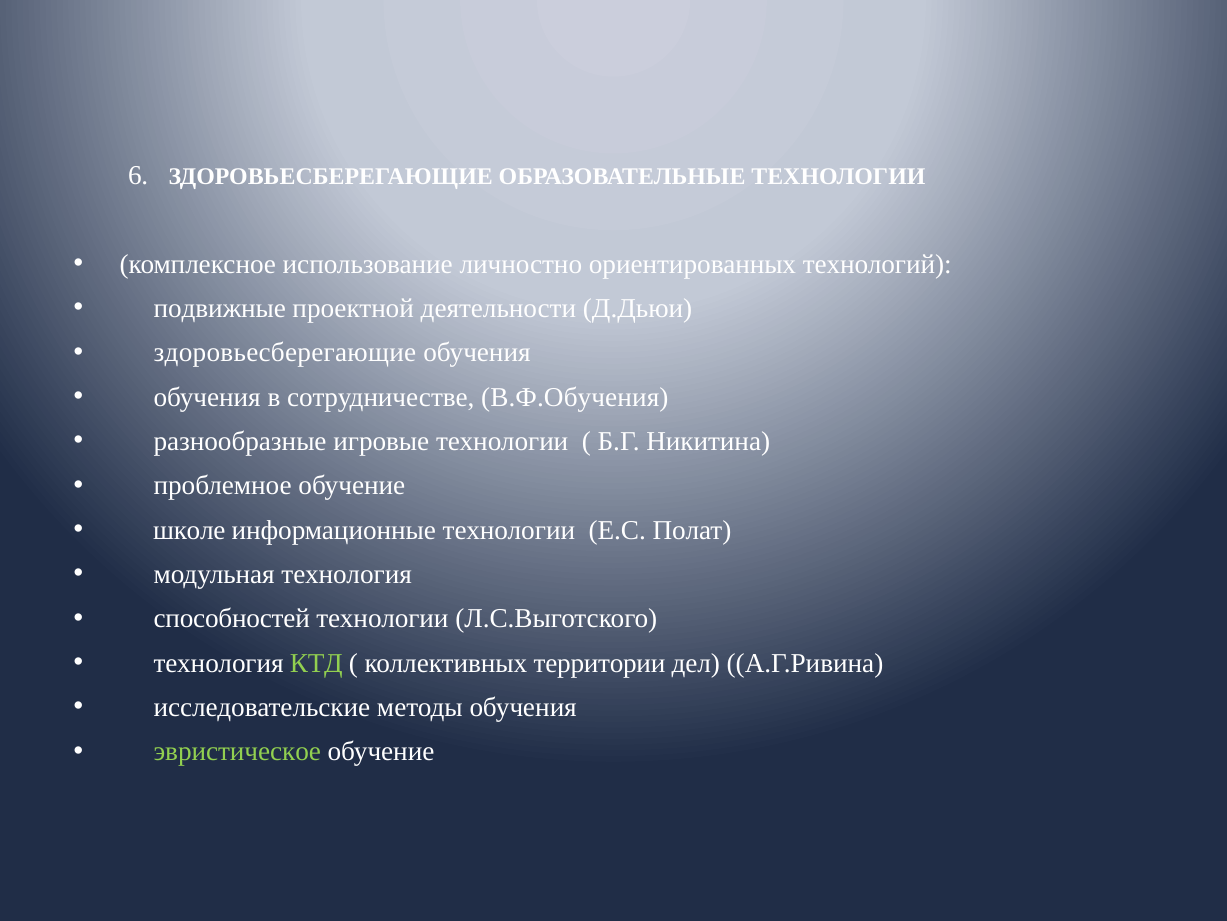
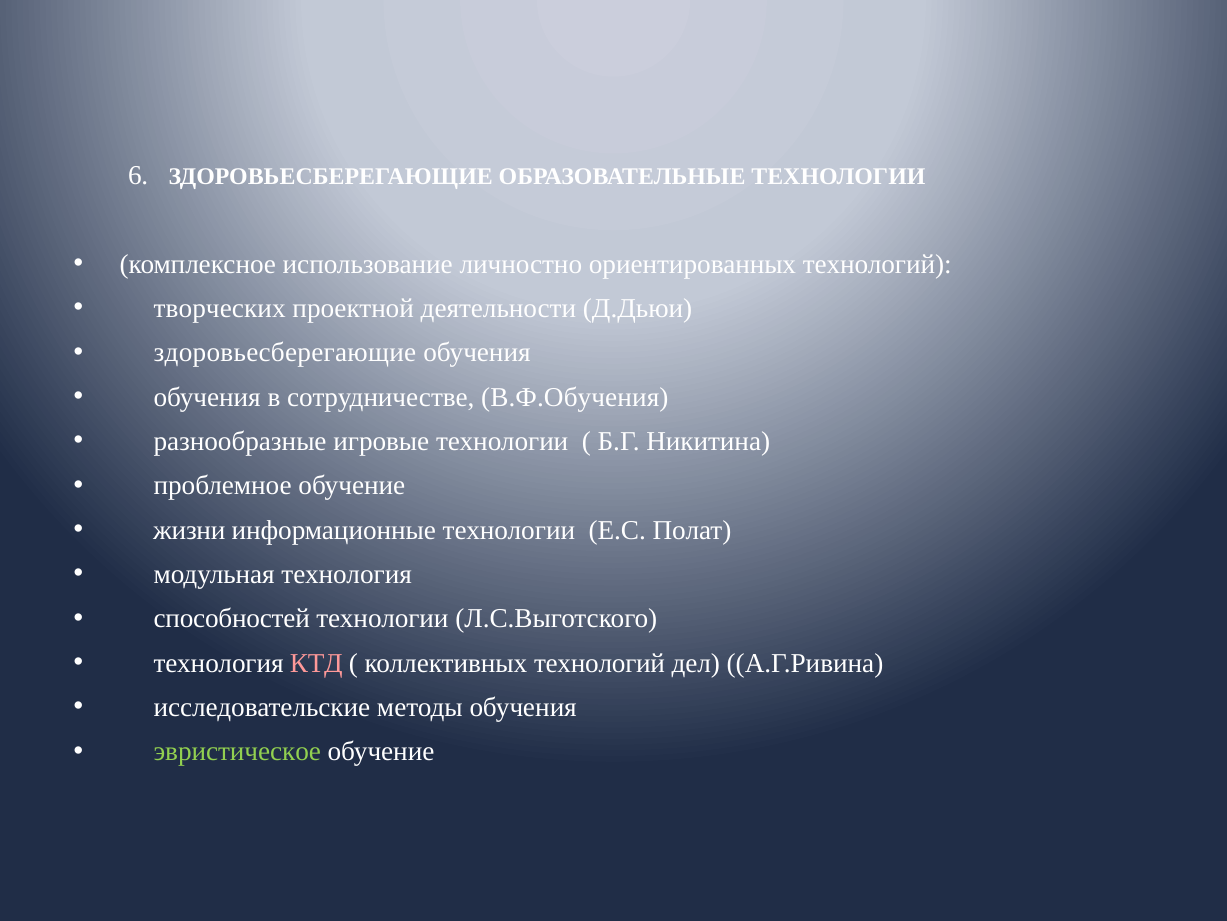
подвижные: подвижные -> творческих (220, 308)
школе: школе -> жизни (189, 530)
КТД colour: light green -> pink (316, 663)
коллективных территории: территории -> технологий (600, 663)
